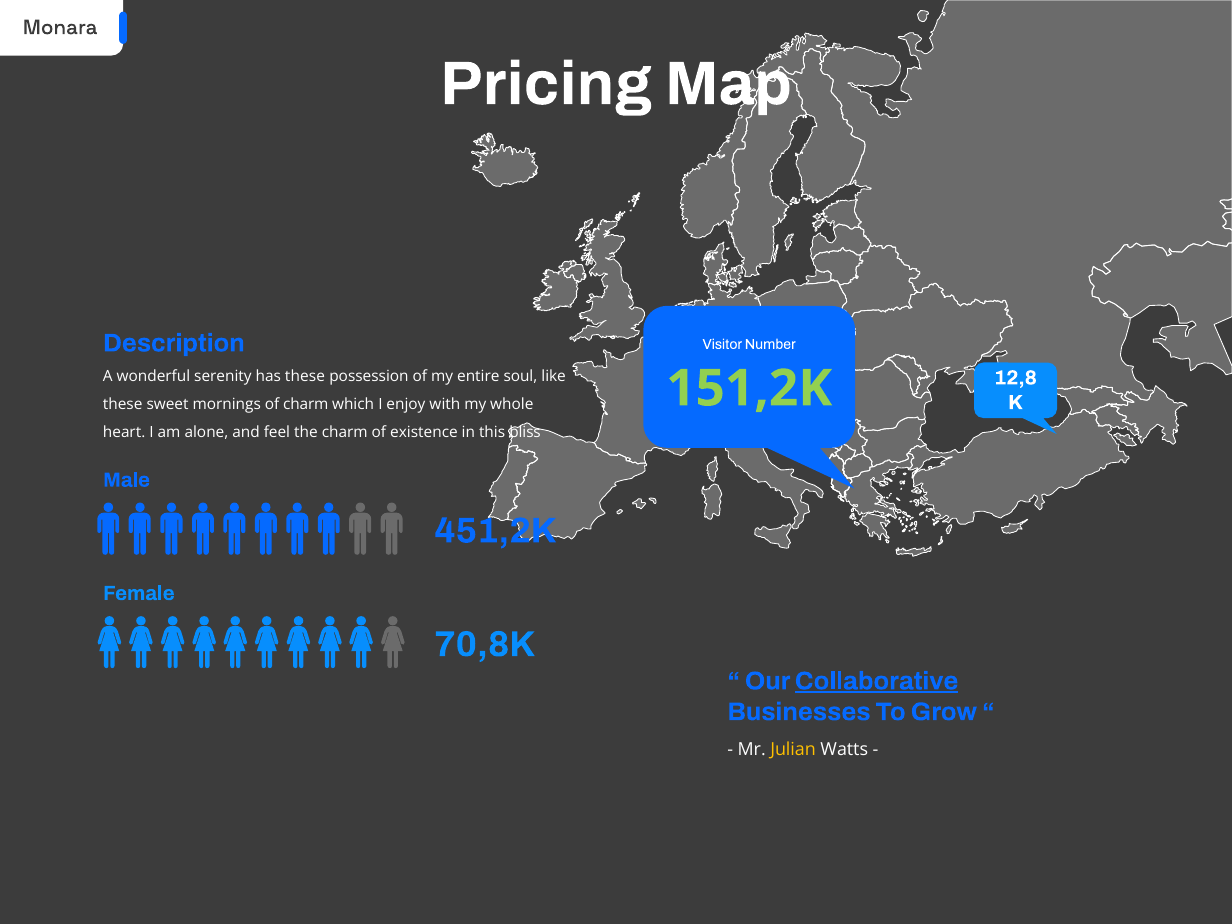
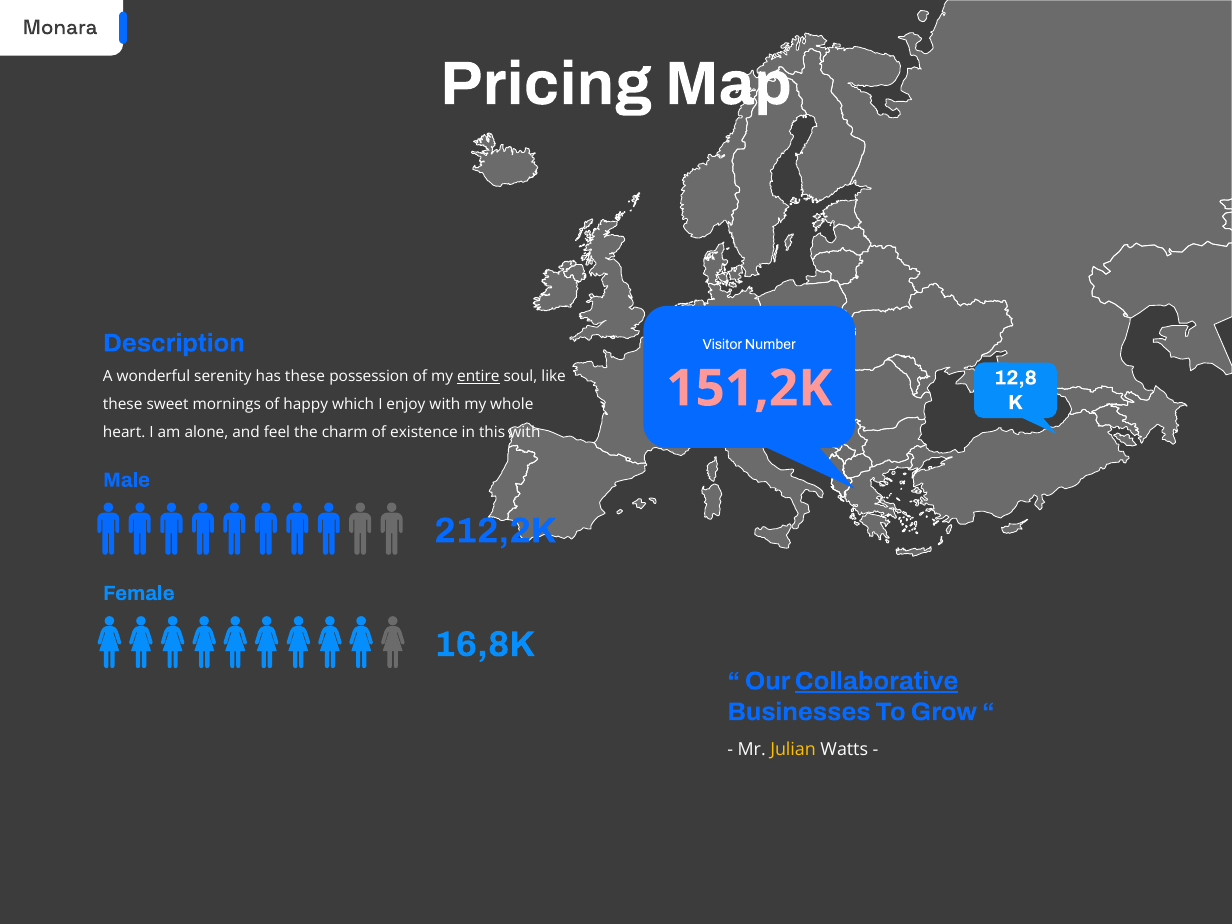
151,2K colour: light green -> pink (749, 389)
entire underline: none -> present (478, 377)
of charm: charm -> happy (306, 405)
this bliss: bliss -> with (525, 432)
451,2K: 451,2K -> 212,2K (496, 531)
70,8K: 70,8K -> 16,8K (485, 644)
